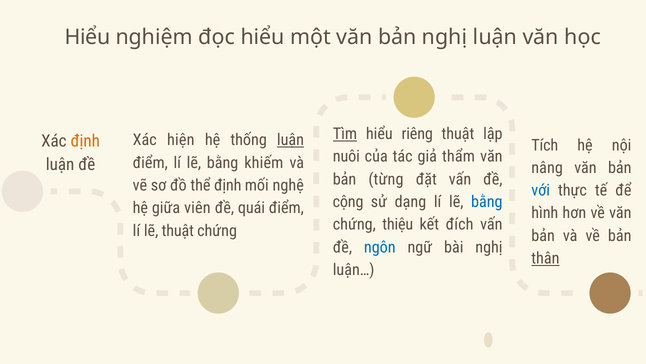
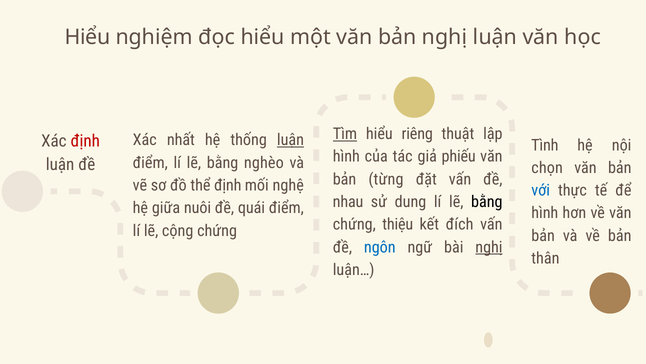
hiện: hiện -> nhất (181, 140)
định colour: orange -> red (85, 141)
Tích: Tích -> Tình (545, 145)
nuôi: nuôi -> hình (346, 156)
thẩm: thẩm -> phiếu (459, 156)
khiếm: khiếm -> nghèo (264, 162)
nâng: nâng -> chọn (547, 168)
cộng: cộng -> nhau (348, 202)
dạng: dạng -> dung (411, 202)
bằng colour: blue -> black (487, 202)
viên: viên -> nuôi (198, 208)
lẽ thuật: thuật -> cộng (178, 230)
nghị underline: none -> present (489, 247)
thân underline: present -> none (545, 258)
